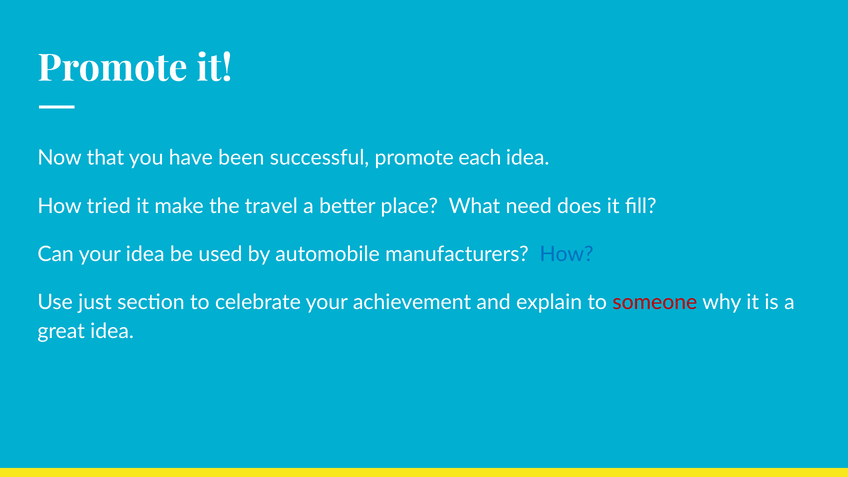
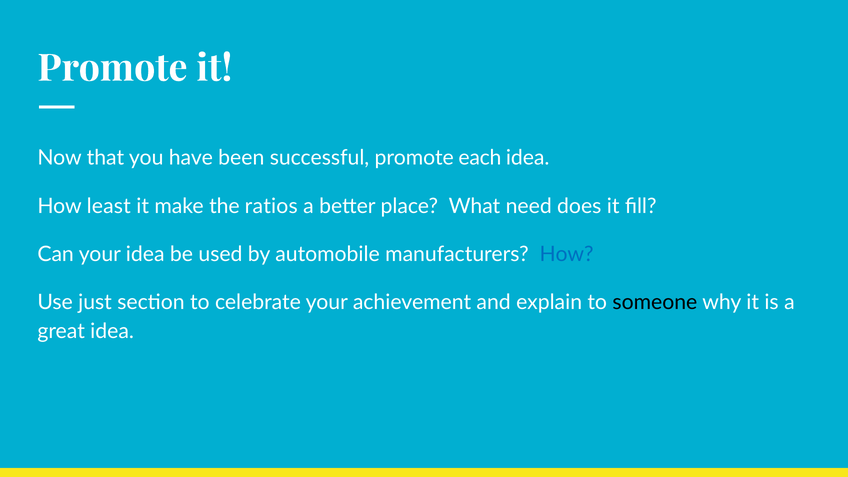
tried: tried -> least (109, 206)
travel: travel -> ratios (271, 206)
someone colour: red -> black (655, 302)
